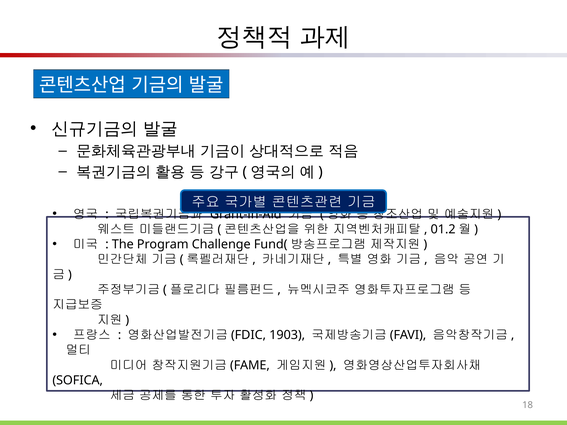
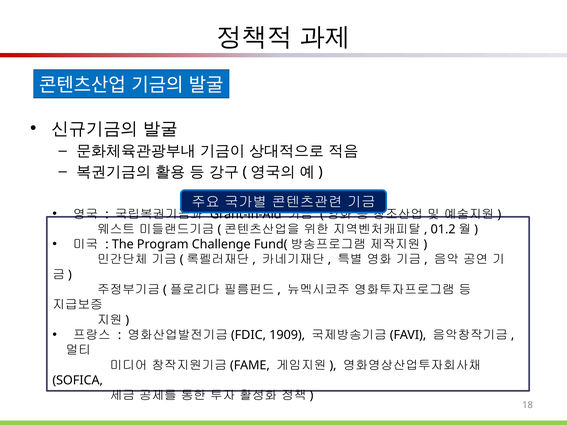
1903: 1903 -> 1909 (287, 335)
